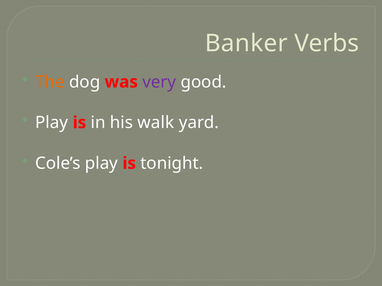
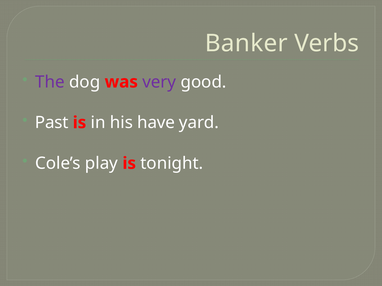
The colour: orange -> purple (50, 82)
Play: Play -> Past (52, 123)
walk: walk -> have (156, 123)
